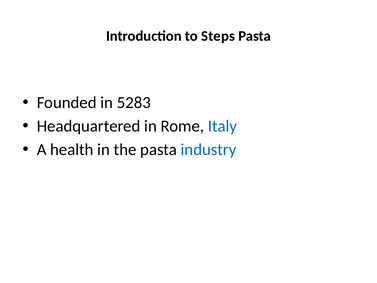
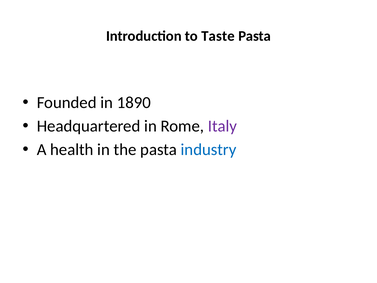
Steps: Steps -> Taste (218, 36)
5283: 5283 -> 1890 (134, 103)
Italy colour: blue -> purple (222, 126)
